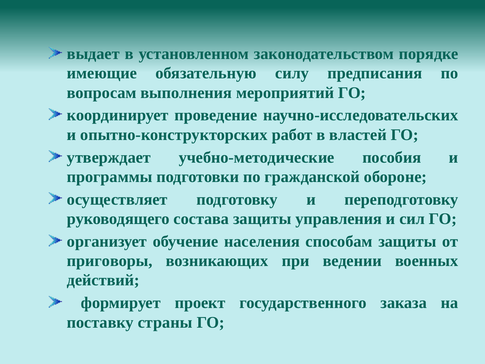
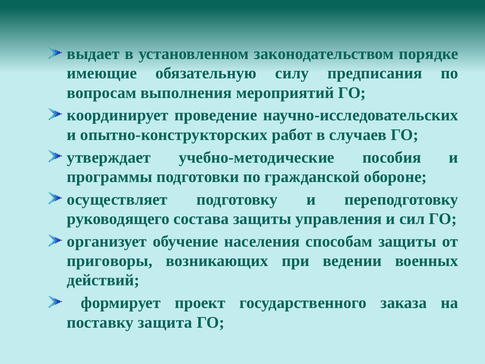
властей: властей -> случаев (358, 135)
страны: страны -> защита (165, 322)
